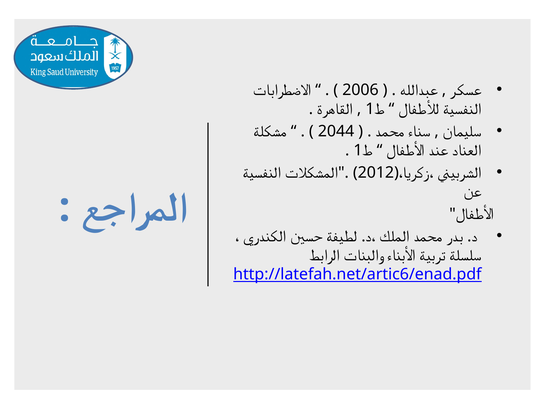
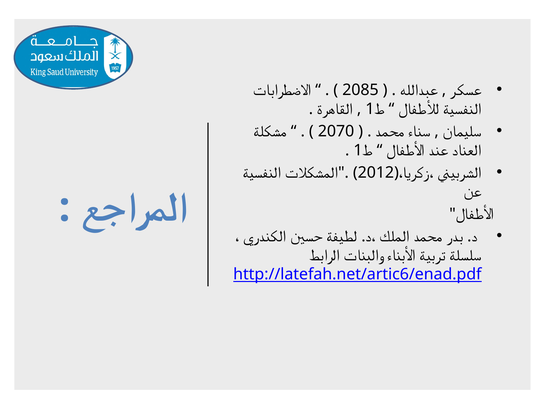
2006: 2006 -> 2085 (360, 90)
2044: 2044 -> 2070 (336, 131)
